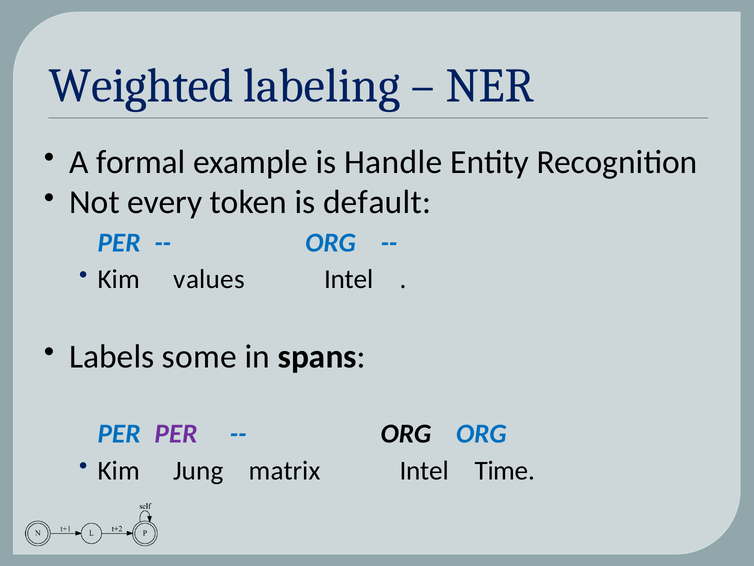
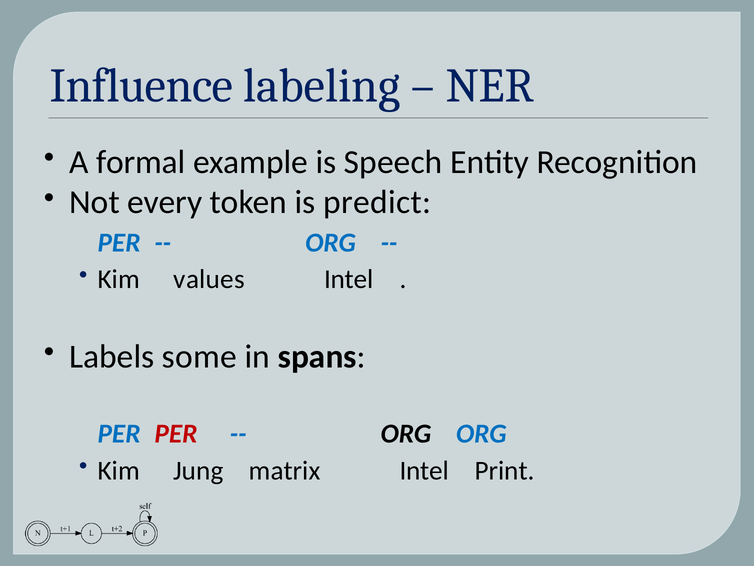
Weighted: Weighted -> Influence (141, 86)
Handle: Handle -> Speech (393, 162)
default: default -> predict (377, 202)
PER colour: purple -> red (176, 433)
Time: Time -> Print (505, 470)
